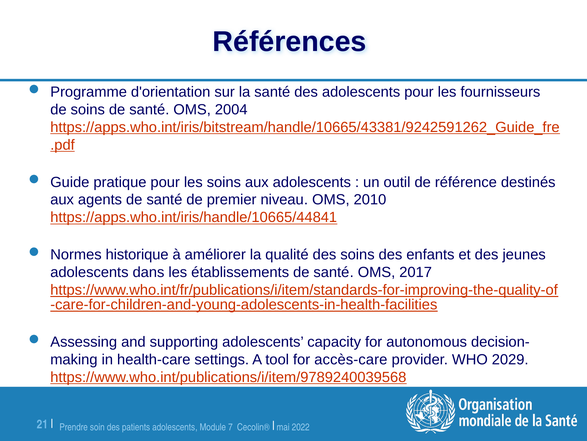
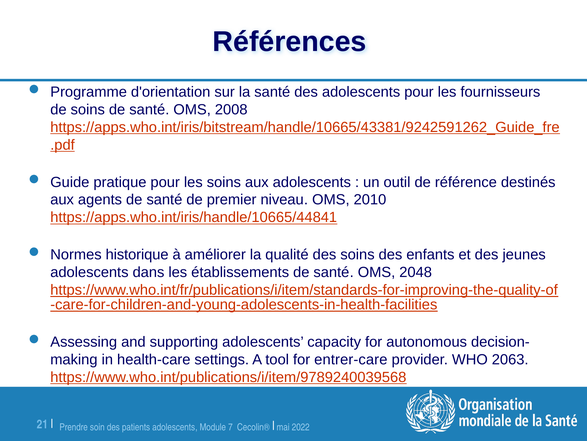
2004: 2004 -> 2008 (231, 109)
2017: 2017 -> 2048 (416, 272)
accès-care: accès-care -> entrer-care (351, 359)
2029: 2029 -> 2063 (510, 359)
